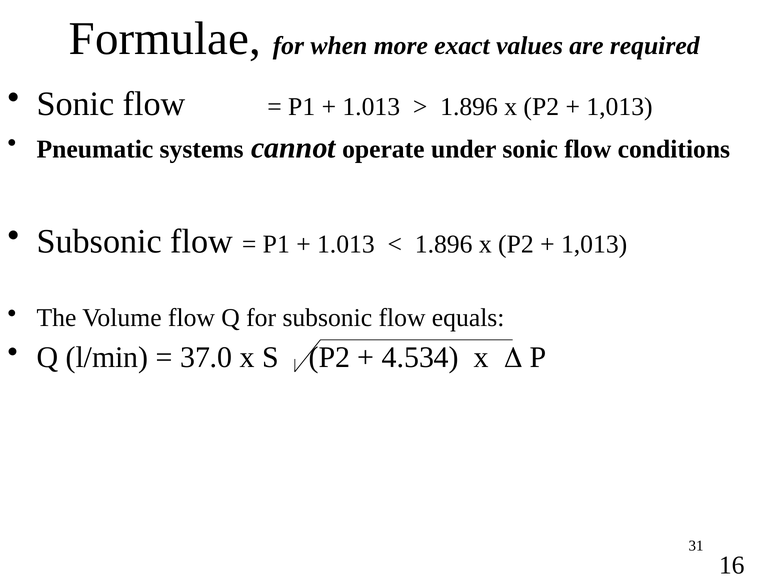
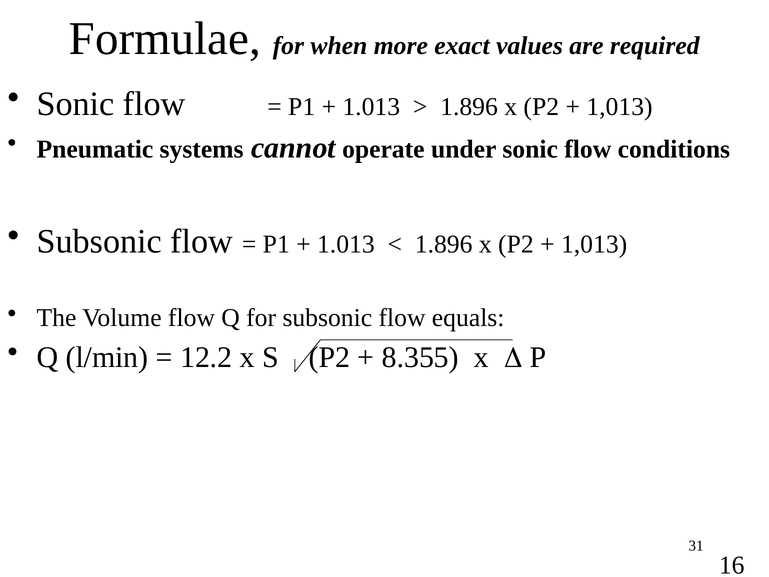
37.0: 37.0 -> 12.2 (206, 357)
4.534: 4.534 -> 8.355 (420, 357)
